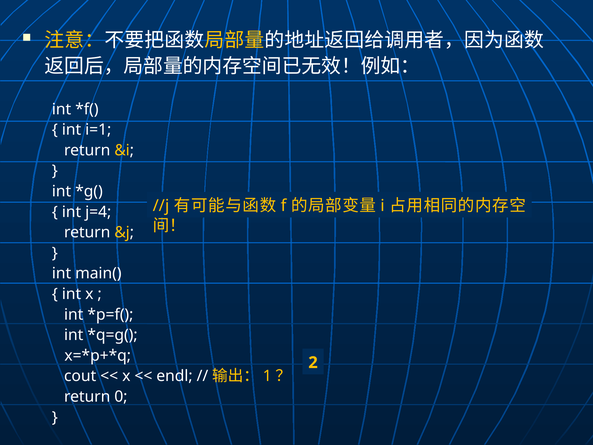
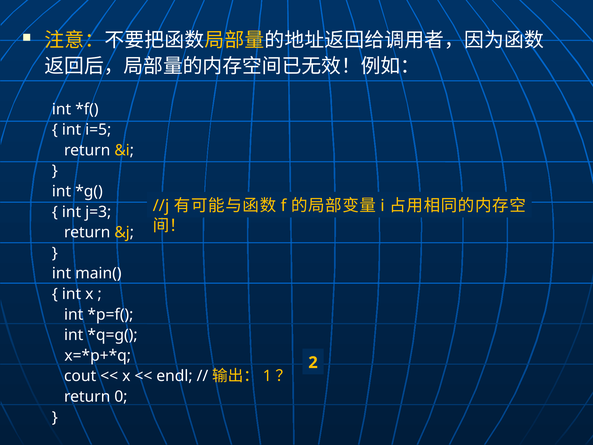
i=1: i=1 -> i=5 (98, 130)
j=4: j=4 -> j=3 (98, 212)
